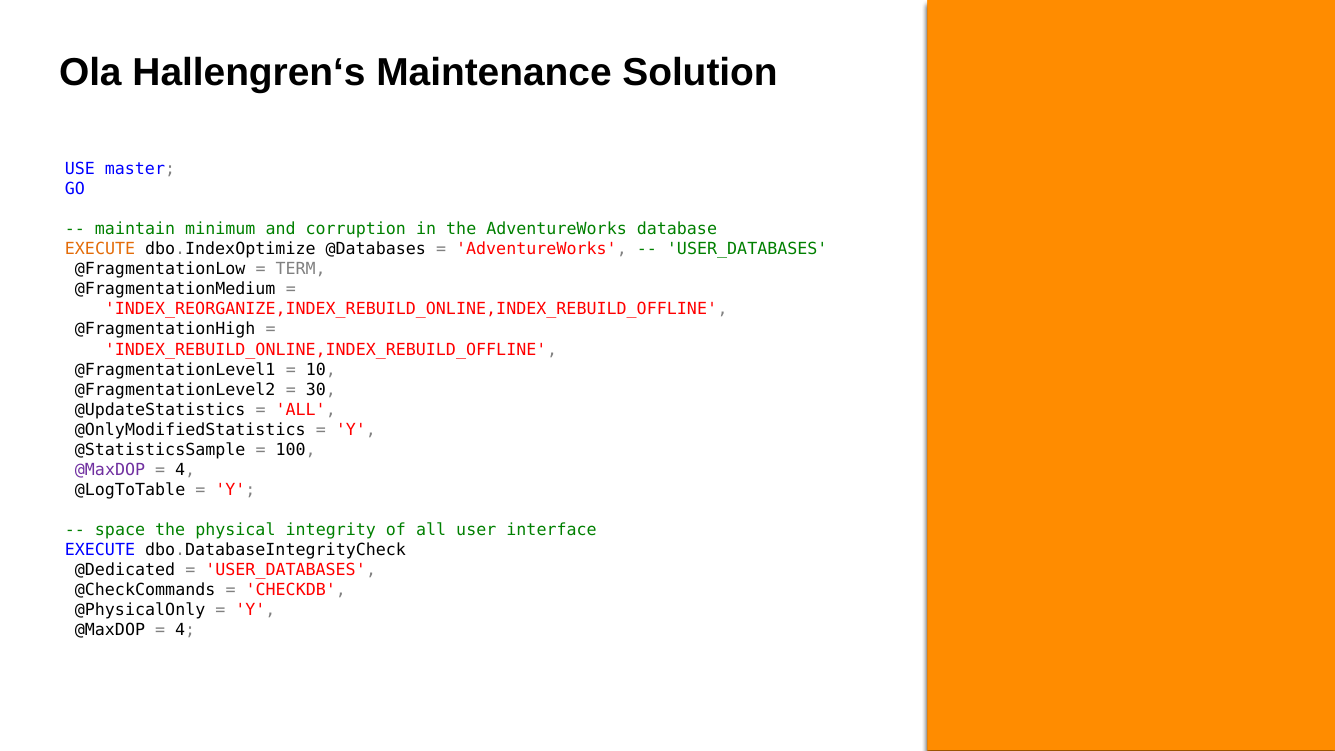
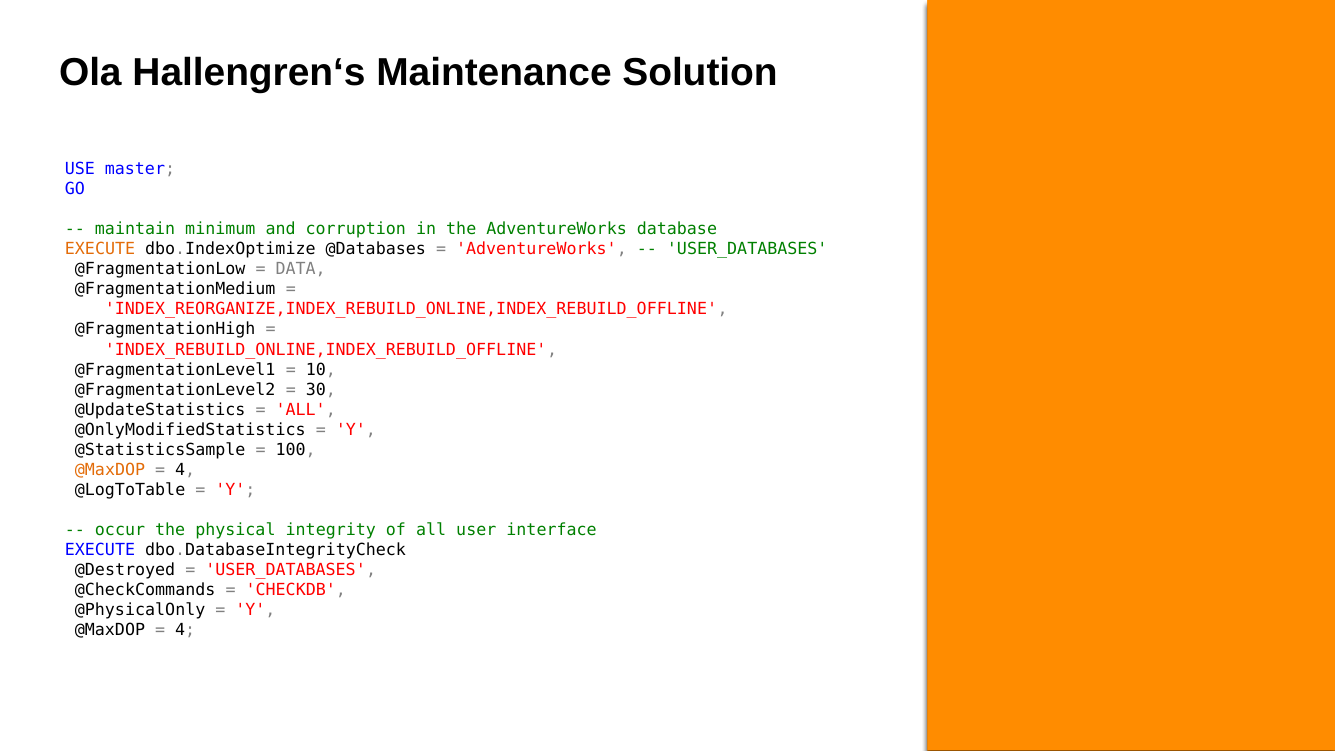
TERM: TERM -> DATA (301, 269)
@MaxDOP colour: purple -> orange (110, 470)
space: space -> occur (120, 530)
@Dedicated: @Dedicated -> @Destroyed (125, 570)
